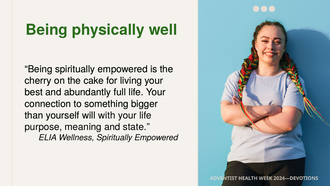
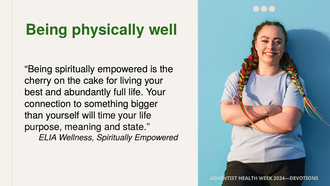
with: with -> time (107, 115)
